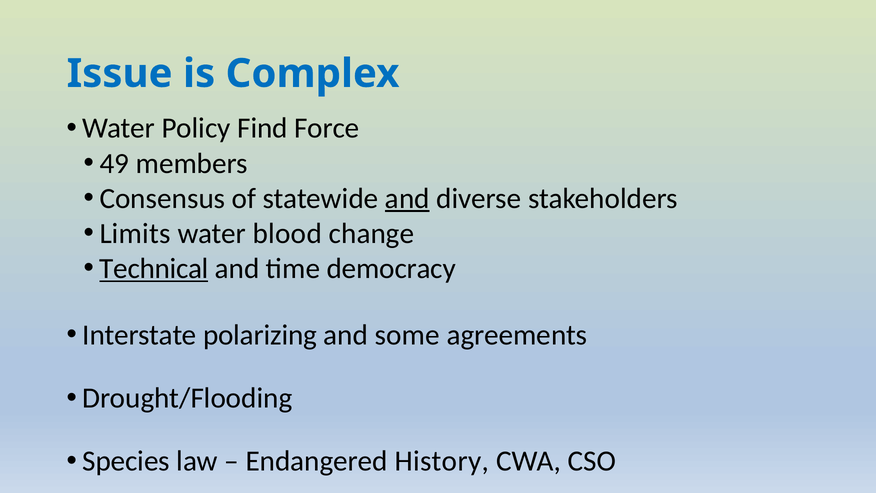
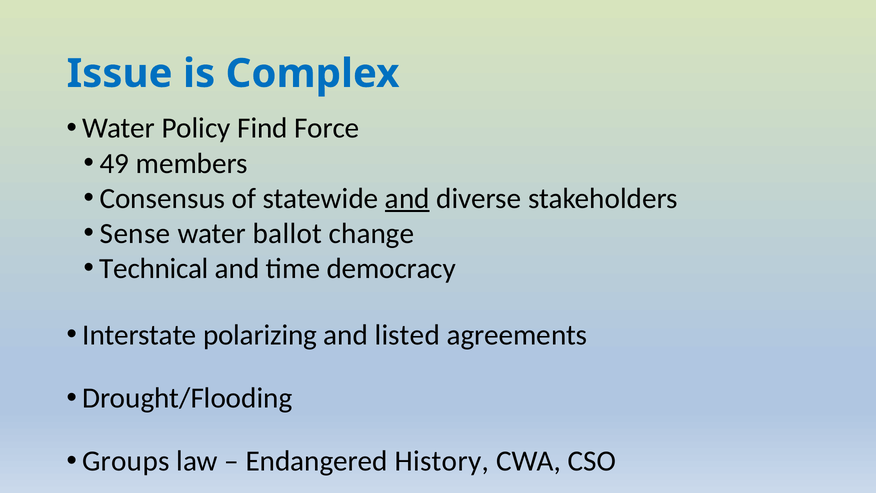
Limits: Limits -> Sense (135, 234)
blood: blood -> ballot (287, 234)
Technical underline: present -> none (154, 269)
some: some -> listed (407, 335)
Species: Species -> Groups (126, 461)
